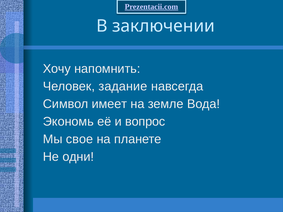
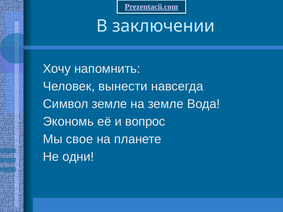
задание: задание -> вынести (123, 86)
Символ имеет: имеет -> земле (109, 104)
